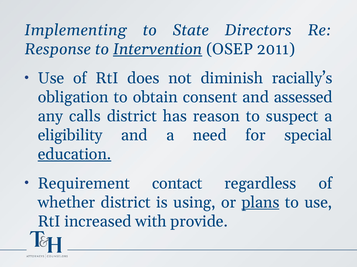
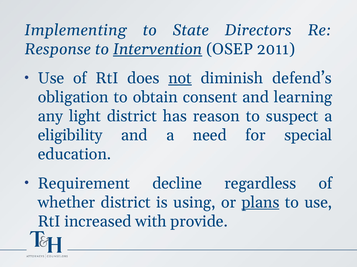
not underline: none -> present (180, 78)
racially’s: racially’s -> defend’s (302, 78)
assessed: assessed -> learning (303, 98)
calls: calls -> light (85, 117)
education underline: present -> none (74, 155)
contact: contact -> decline (177, 184)
